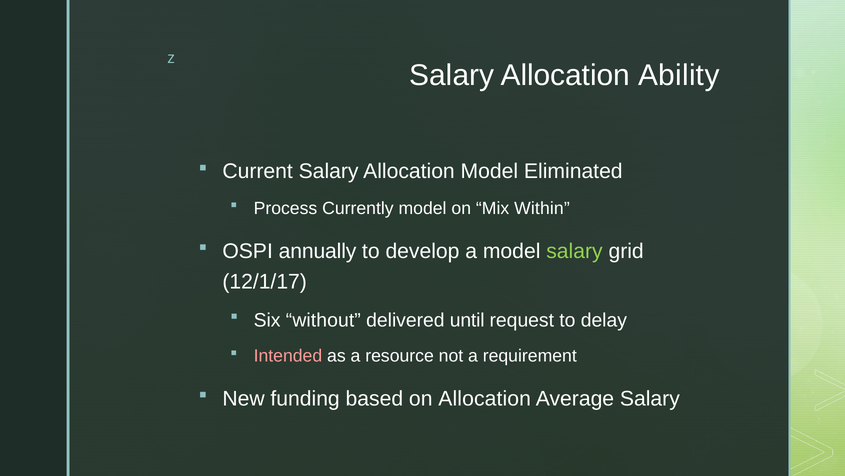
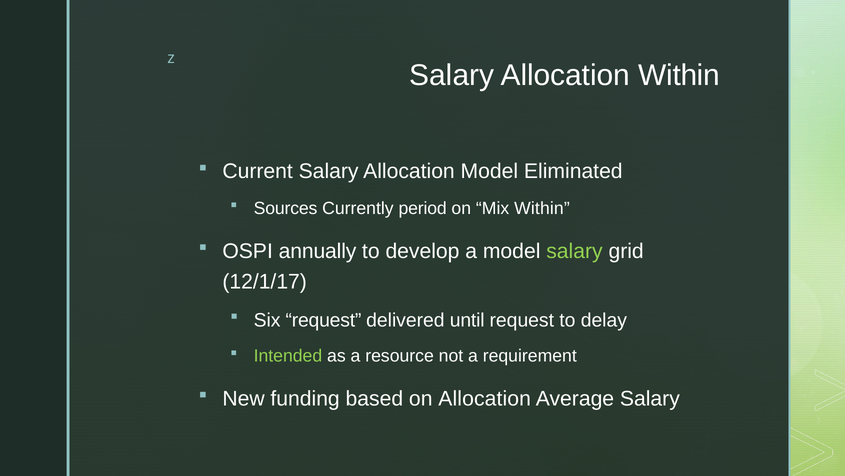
Allocation Ability: Ability -> Within (679, 75)
Process: Process -> Sources (286, 208)
Currently model: model -> period (423, 208)
Six without: without -> request (323, 320)
Intended colour: pink -> light green (288, 356)
